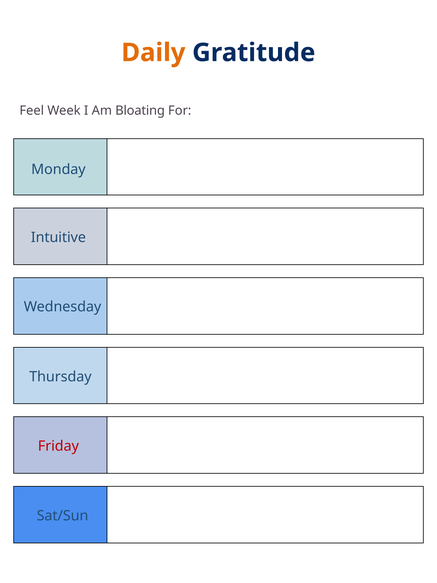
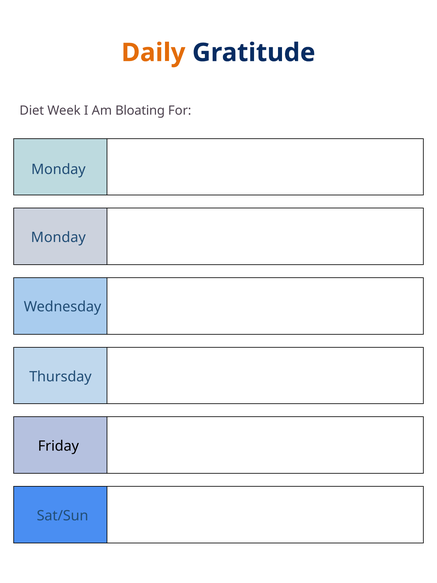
Feel: Feel -> Diet (32, 111)
Intuitive: Intuitive -> Monday (58, 237)
Friday colour: red -> black (58, 446)
